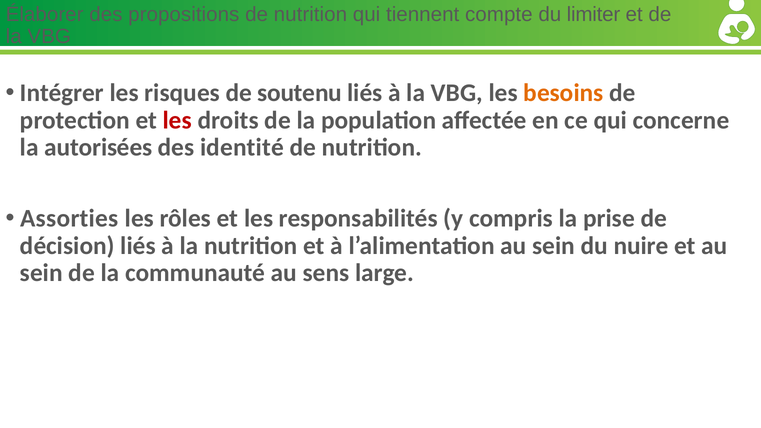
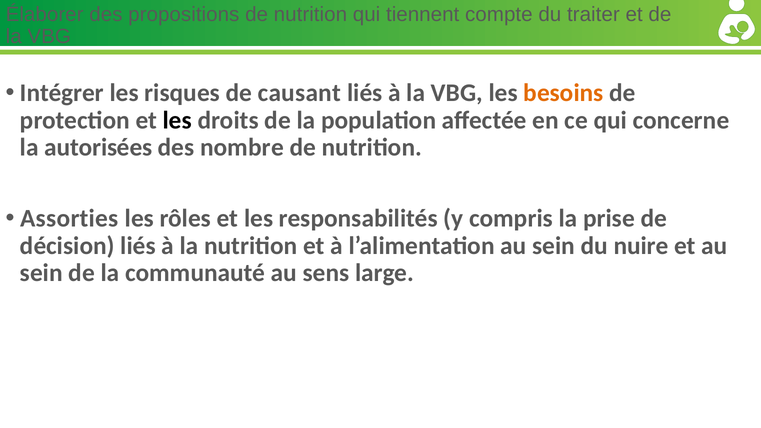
limiter: limiter -> traiter (593, 14)
soutenu: soutenu -> causant (299, 93)
les colour: red -> black (177, 120)
identité: identité -> nombre (242, 148)
